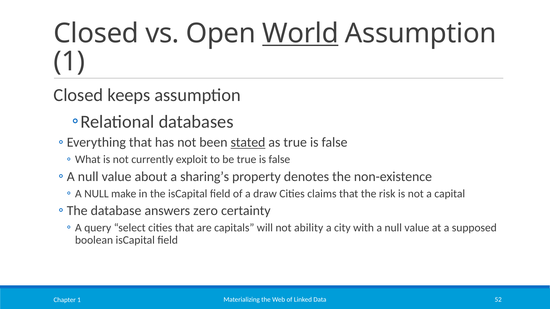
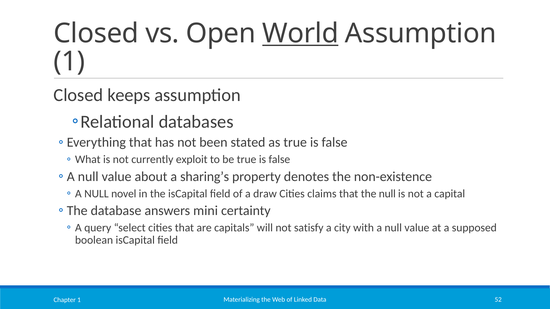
stated underline: present -> none (248, 143)
make: make -> novel (124, 194)
the risk: risk -> null (387, 194)
zero: zero -> mini (206, 211)
ability: ability -> satisfy (309, 228)
